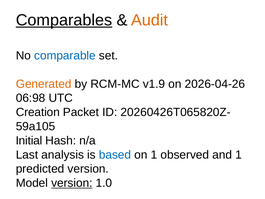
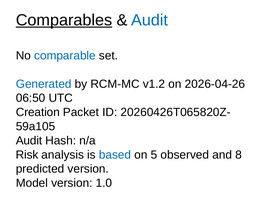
Audit colour: orange -> blue (150, 20)
Generated colour: orange -> blue (44, 84)
v1.9: v1.9 -> v1.2 (154, 84)
06:98: 06:98 -> 06:50 (31, 98)
Initial: Initial -> Audit (29, 140)
Last: Last -> Risk (27, 155)
on 1: 1 -> 5 (154, 155)
and 1: 1 -> 8 (239, 155)
version underline: present -> none (72, 183)
